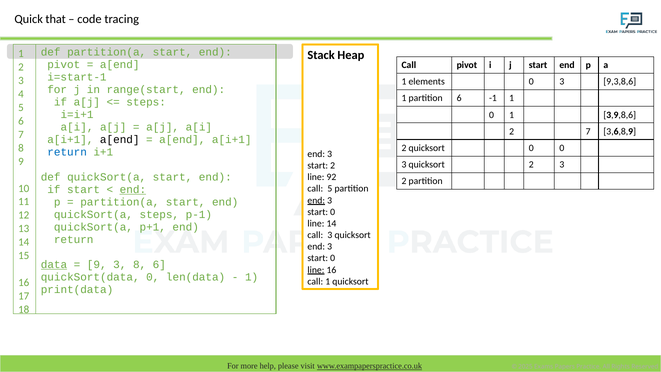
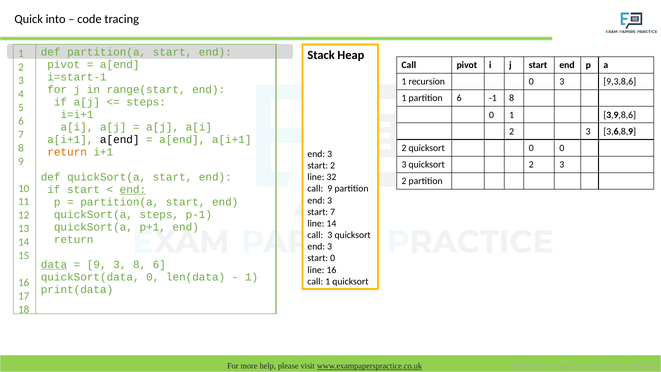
that: that -> into (56, 19)
elements: elements -> recursion (427, 82)
-1 1: 1 -> 8 (512, 98)
7: 7 -> 3 (588, 131)
return colour: blue -> orange (67, 152)
92: 92 -> 32 (331, 177)
call 5: 5 -> 9 (330, 189)
end underline: present -> none (316, 200)
0: 0 -> 7 (333, 212)
line underline: present -> none (316, 270)
